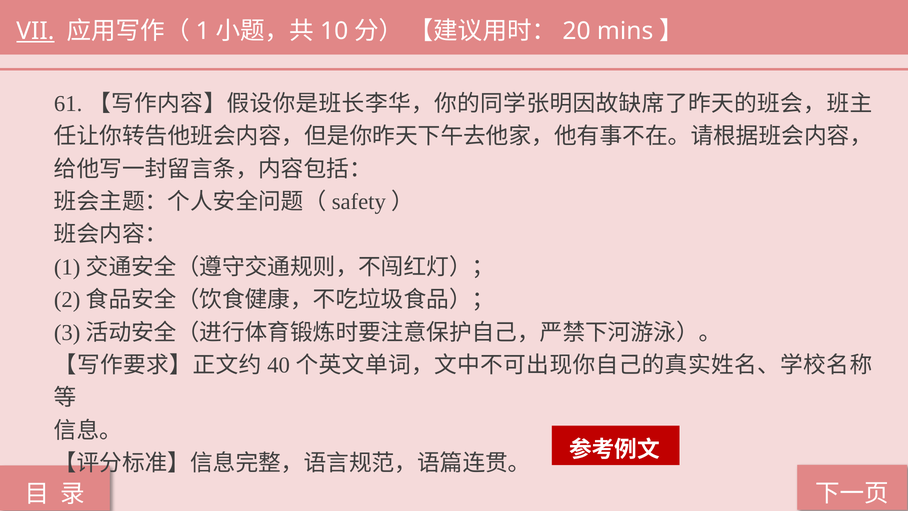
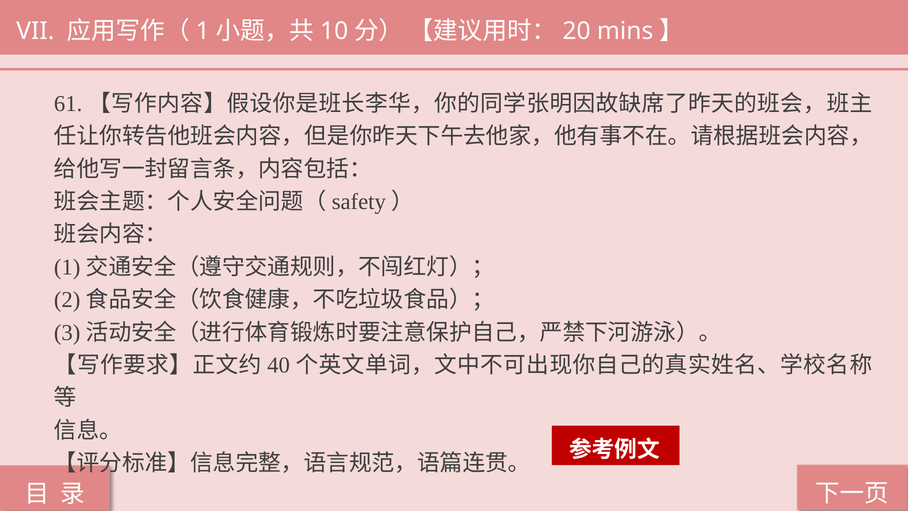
VII underline: present -> none (35, 31)
